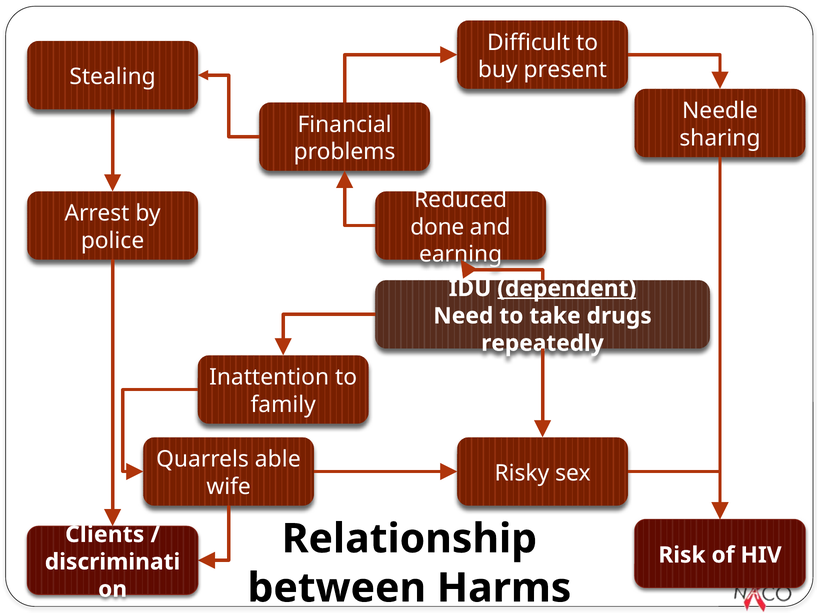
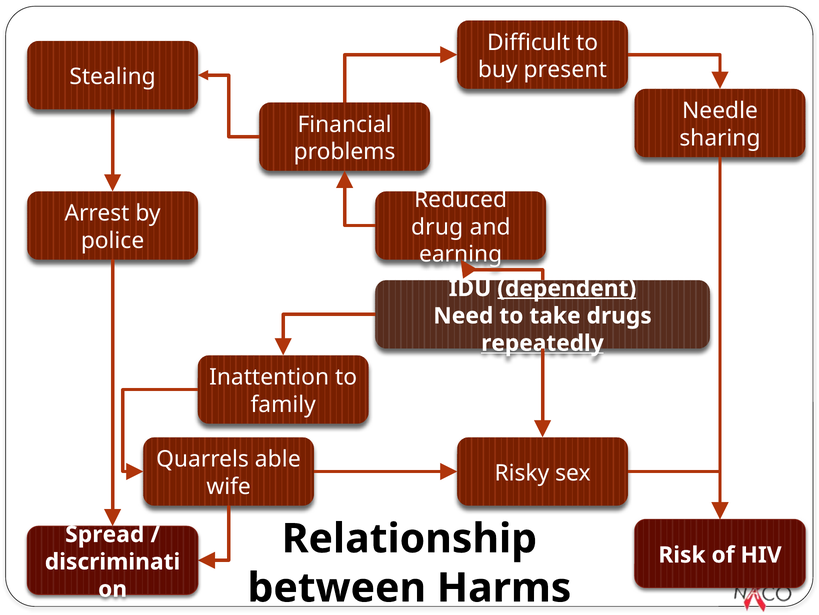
done: done -> drug (437, 227)
repeatedly underline: none -> present (542, 343)
Clients: Clients -> Spread (105, 534)
